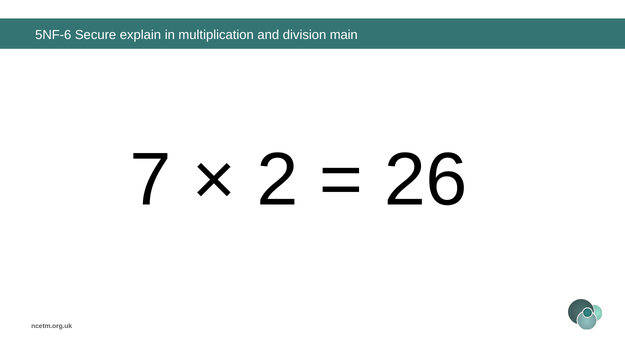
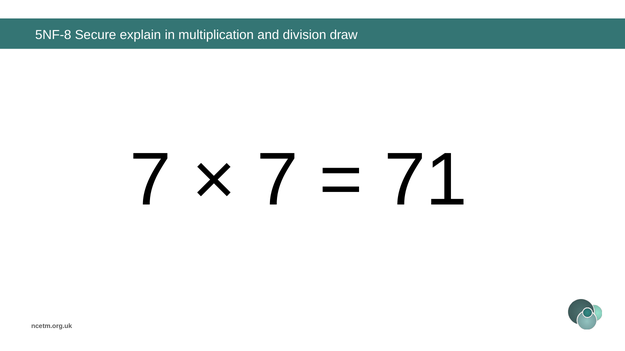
5NF-6: 5NF-6 -> 5NF-8 (53, 35)
main: main -> draw (344, 35)
2: 2 -> 7 (277, 180)
26: 26 -> 71 (426, 180)
